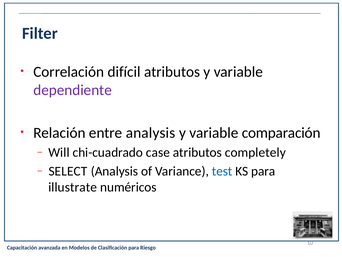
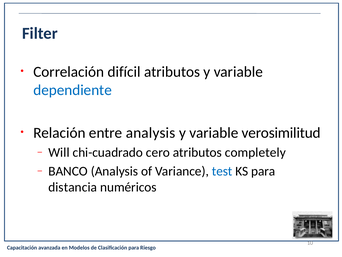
dependiente colour: purple -> blue (73, 90)
comparación: comparación -> verosimilitud (281, 133)
case: case -> cero (158, 152)
SELECT: SELECT -> BANCO (68, 171)
illustrate: illustrate -> distancia (73, 187)
